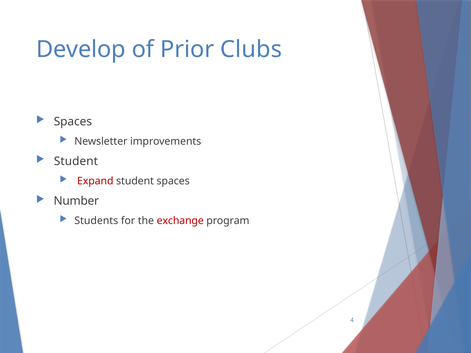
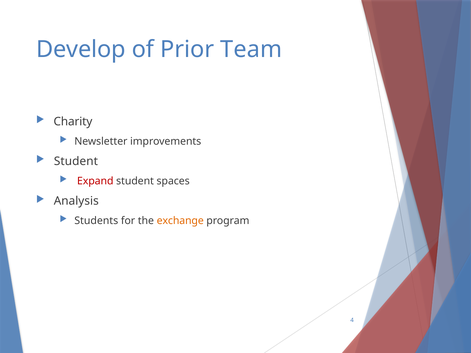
Clubs: Clubs -> Team (251, 50)
Spaces: Spaces -> Charity (73, 122)
Number: Number -> Analysis (76, 201)
exchange colour: red -> orange (180, 221)
